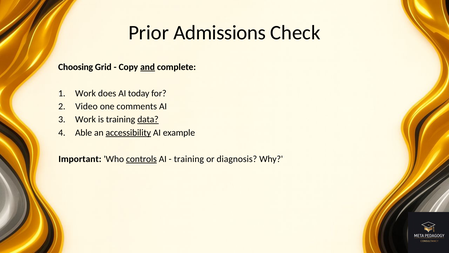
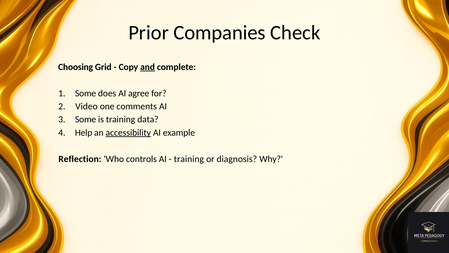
Admissions: Admissions -> Companies (220, 33)
Work: Work -> Some (86, 93)
today: today -> agree (139, 93)
Work: Work -> Some (86, 119)
data underline: present -> none (148, 119)
Able: Able -> Help (84, 132)
Important: Important -> Reflection (80, 159)
controls underline: present -> none (141, 159)
